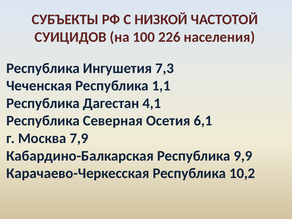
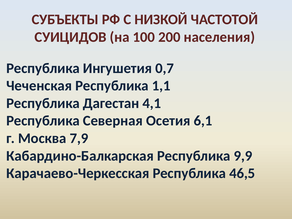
226: 226 -> 200 (169, 37)
7,3: 7,3 -> 0,7 (165, 68)
10,2: 10,2 -> 46,5 (242, 173)
